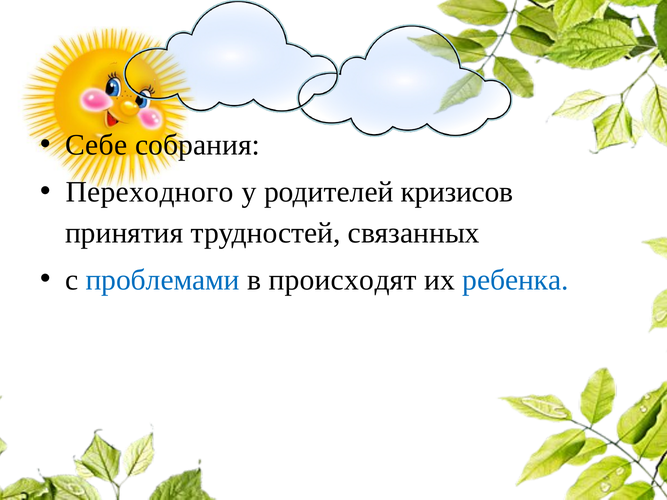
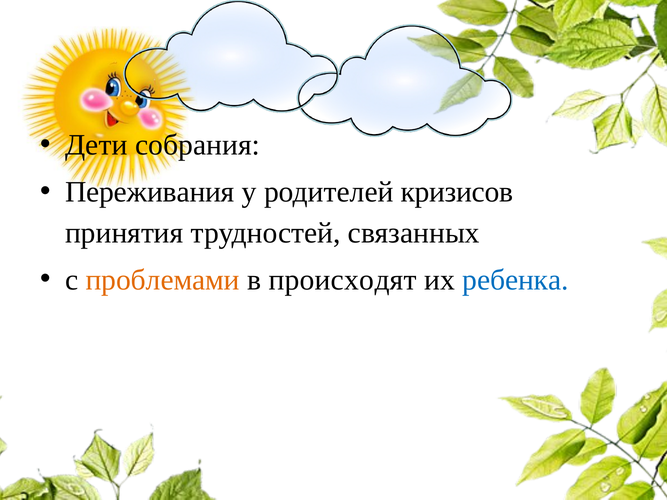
Себе: Себе -> Дети (96, 145)
Переходного: Переходного -> Переживания (150, 192)
проблемами colour: blue -> orange (163, 280)
